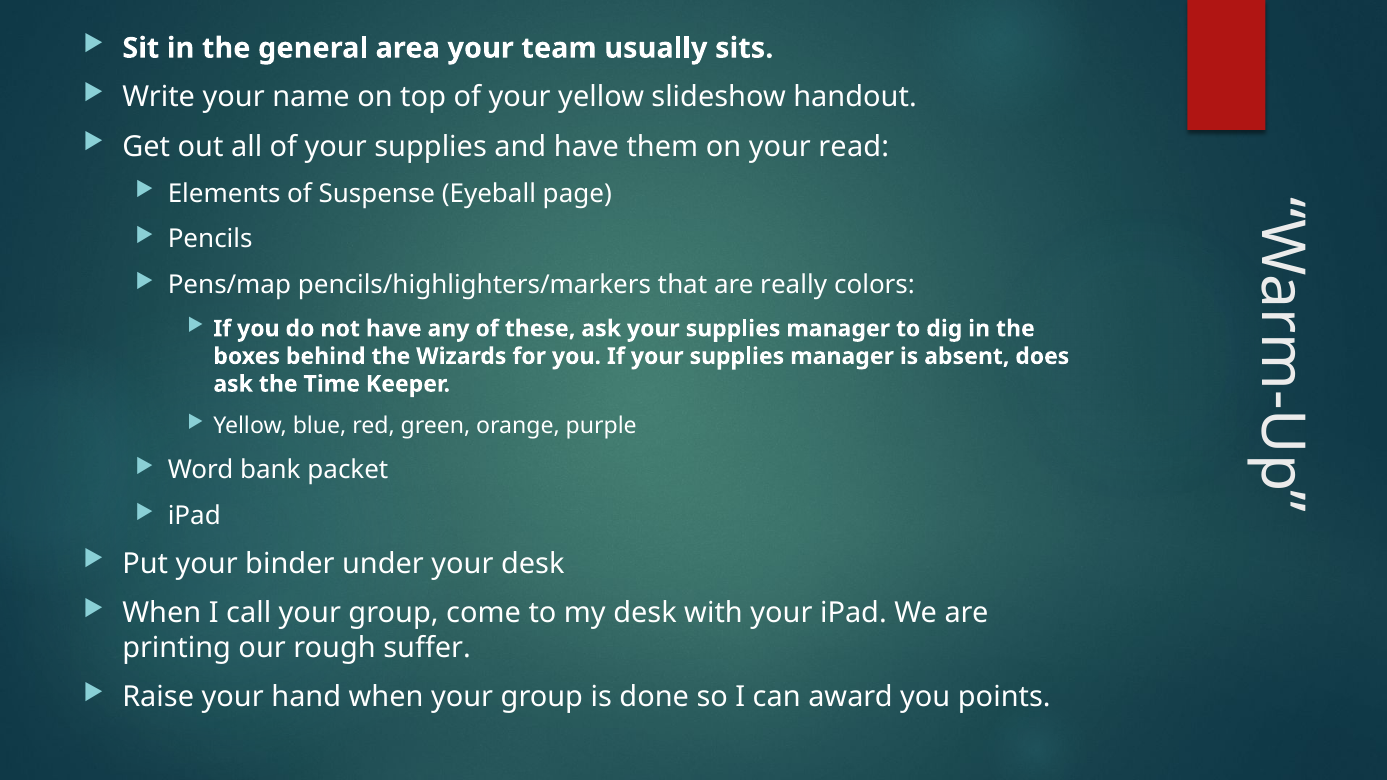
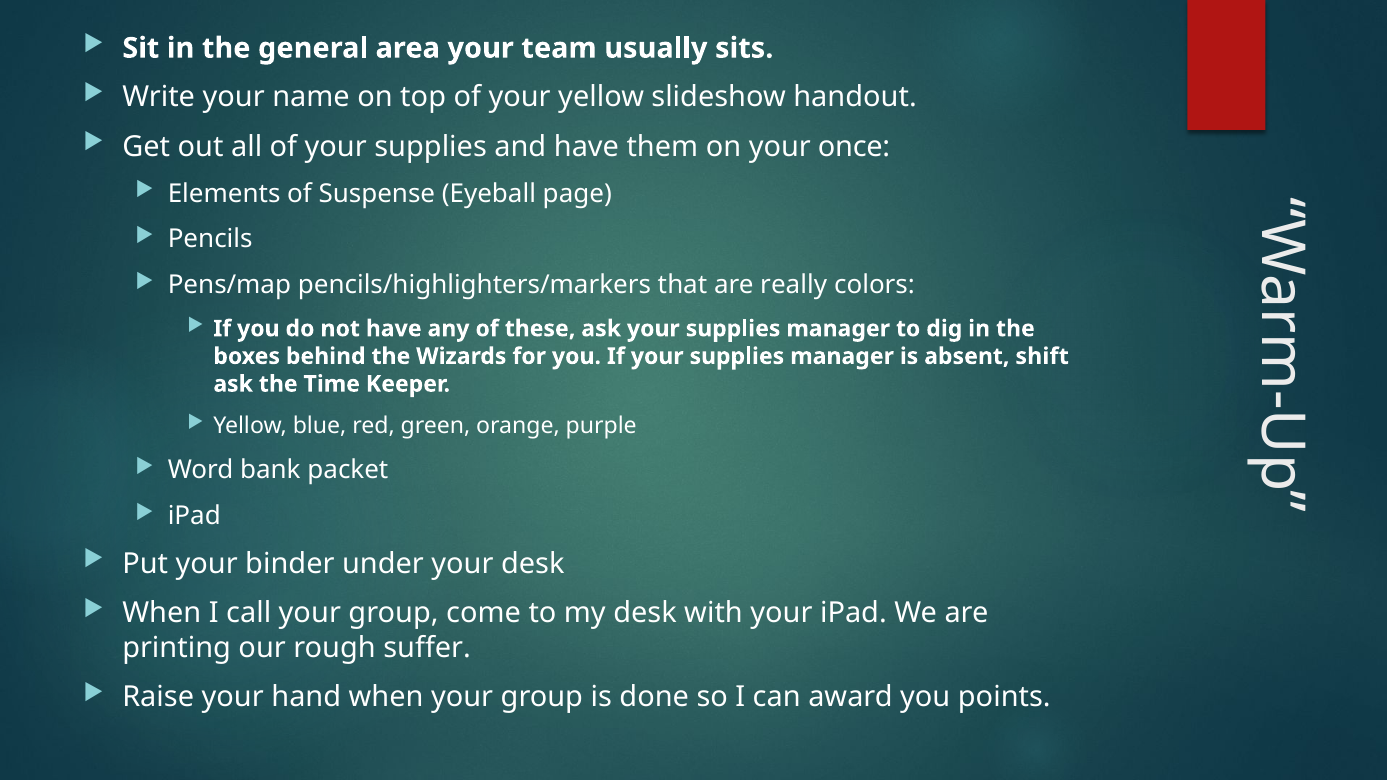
read: read -> once (854, 147)
does: does -> shift (1042, 356)
